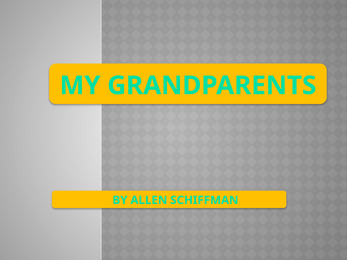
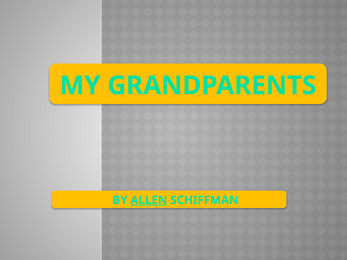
ALLEN underline: none -> present (149, 200)
